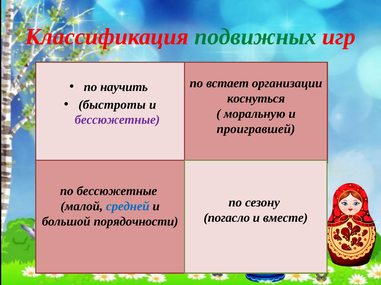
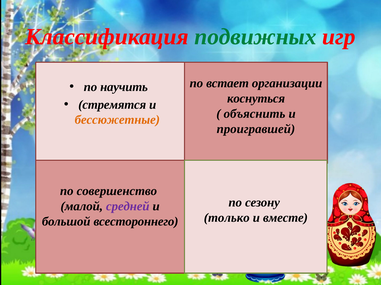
быстроты: быстроты -> стремятся (112, 105)
моральную: моральную -> объяснить (255, 114)
бессюжетные colour: purple -> orange (117, 120)
по бессюжетные: бессюжетные -> совершенство (117, 192)
средней colour: blue -> purple (128, 207)
погасло: погасло -> только (227, 218)
порядочности: порядочности -> всестороннего (136, 222)
